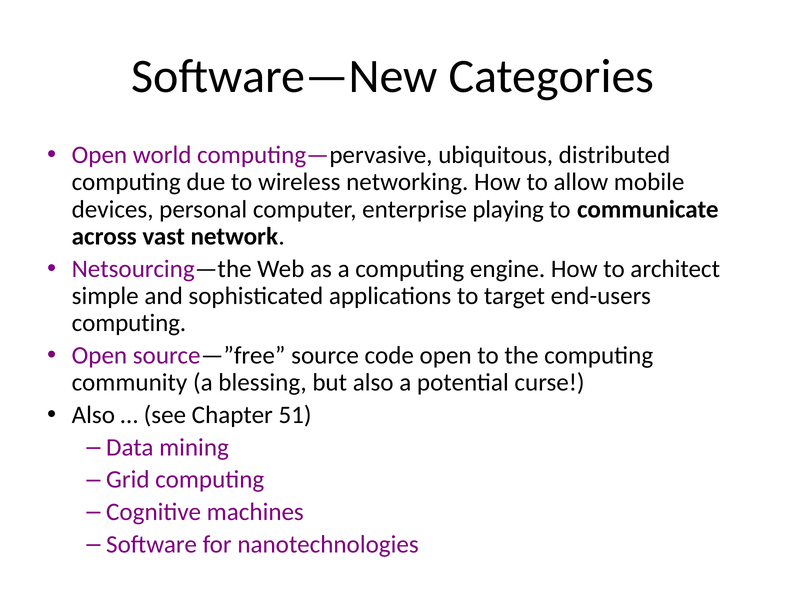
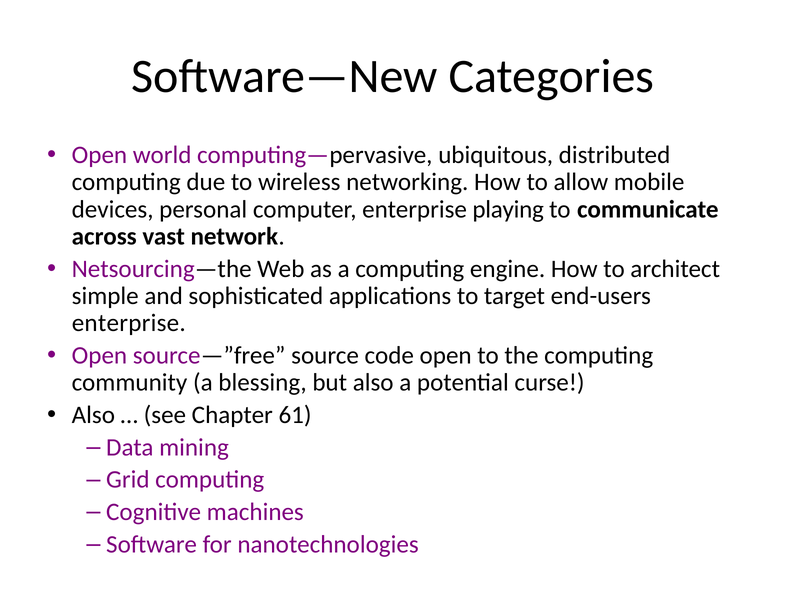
computing: computing -> enterprise (129, 323)
51: 51 -> 61 (295, 415)
